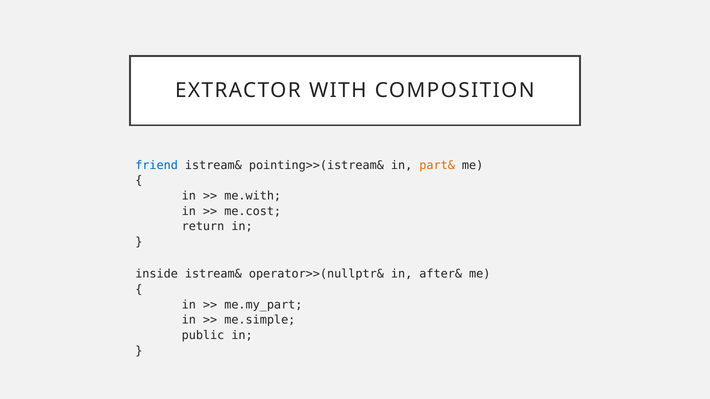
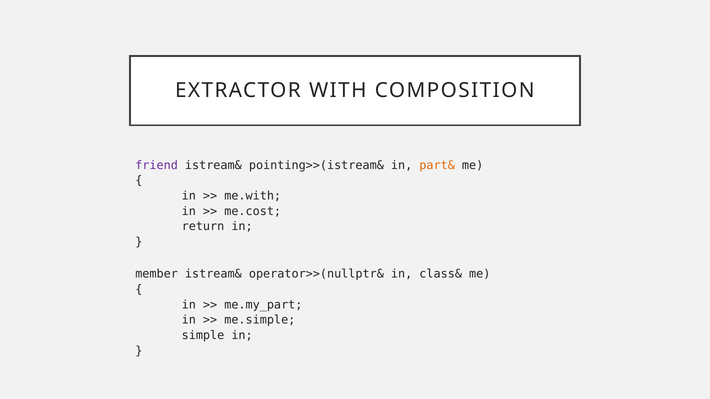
friend colour: blue -> purple (157, 165)
inside: inside -> member (157, 274)
after&: after& -> class& (441, 274)
public: public -> simple (203, 336)
